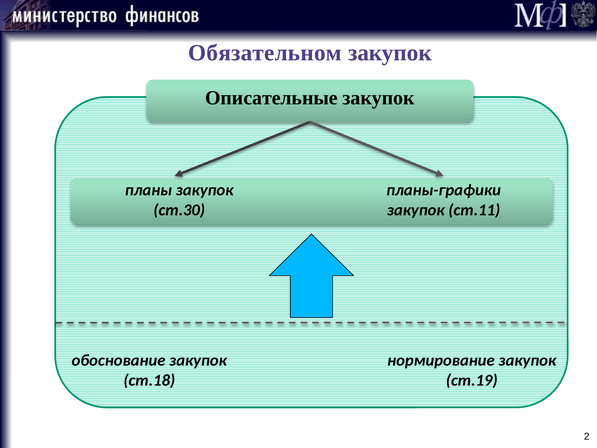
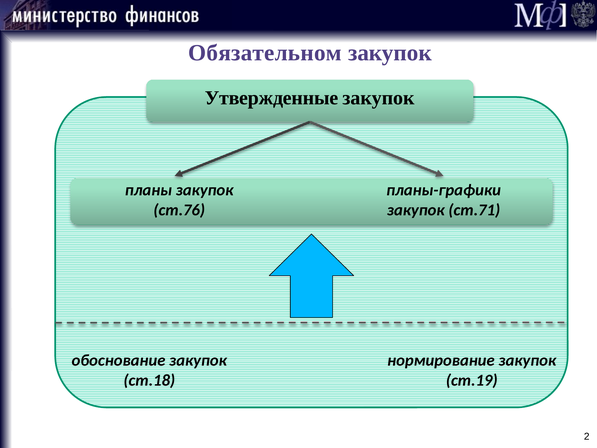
Описательные: Описательные -> Утвержденные (272, 98)
ст.30: ст.30 -> ст.76 (179, 210)
ст.11: ст.11 -> ст.71 (474, 210)
